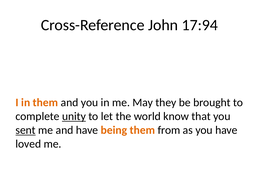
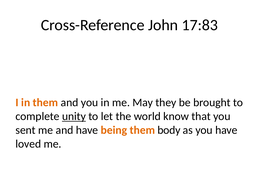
17:94: 17:94 -> 17:83 (200, 25)
sent underline: present -> none (26, 130)
from: from -> body (169, 130)
